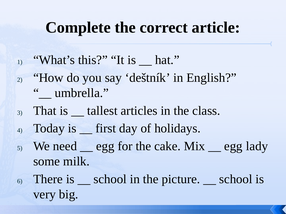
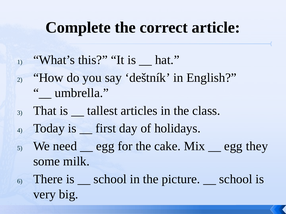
lady: lady -> they (257, 147)
